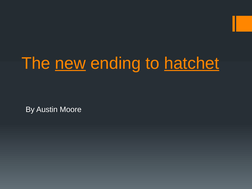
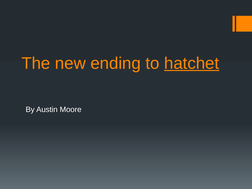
new underline: present -> none (70, 63)
